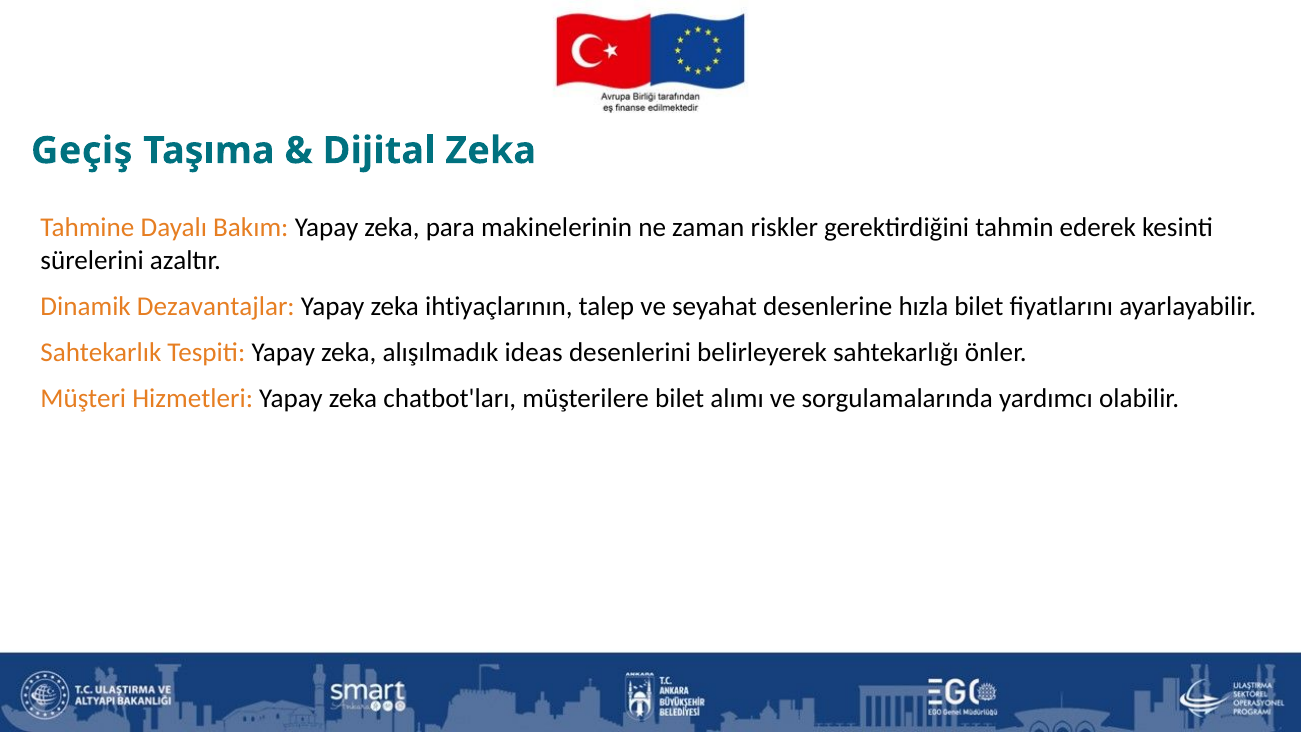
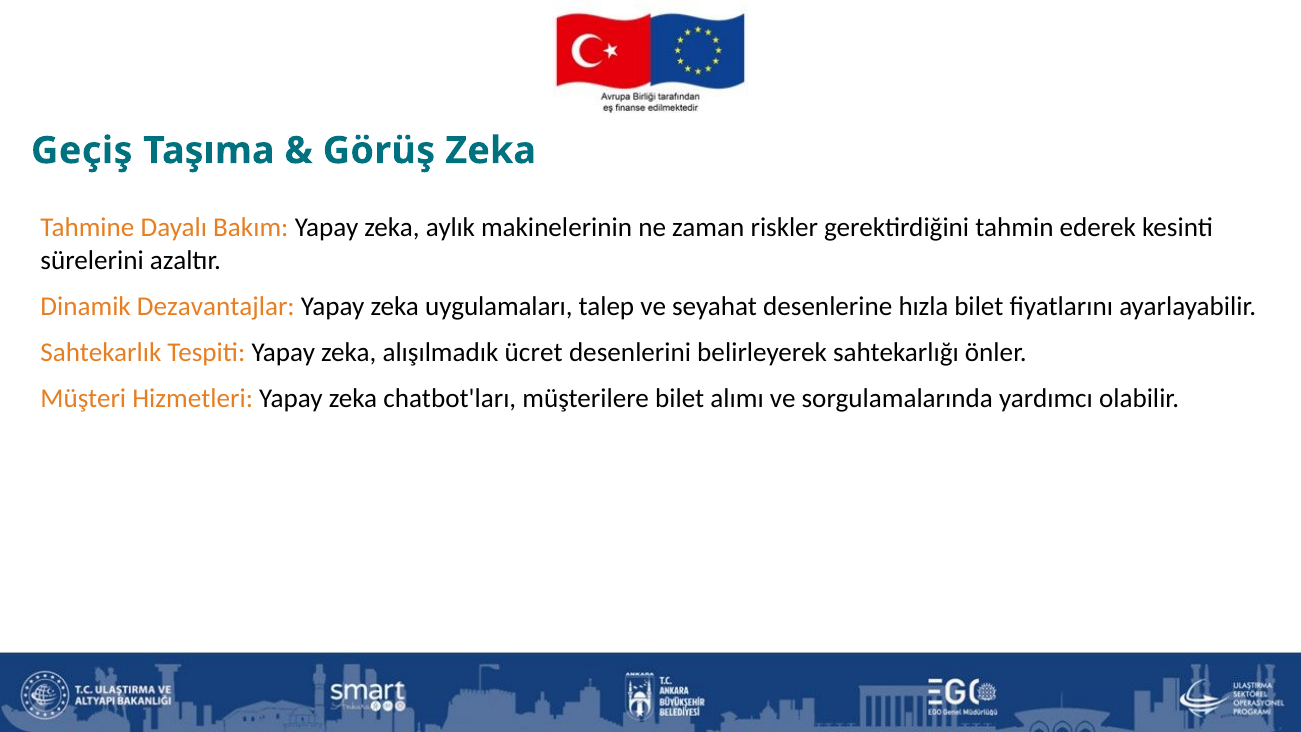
Dijital: Dijital -> Görüş (379, 151)
para: para -> aylık (450, 228)
ihtiyaçlarının: ihtiyaçlarının -> uygulamaları (499, 306)
ideas: ideas -> ücret (534, 352)
